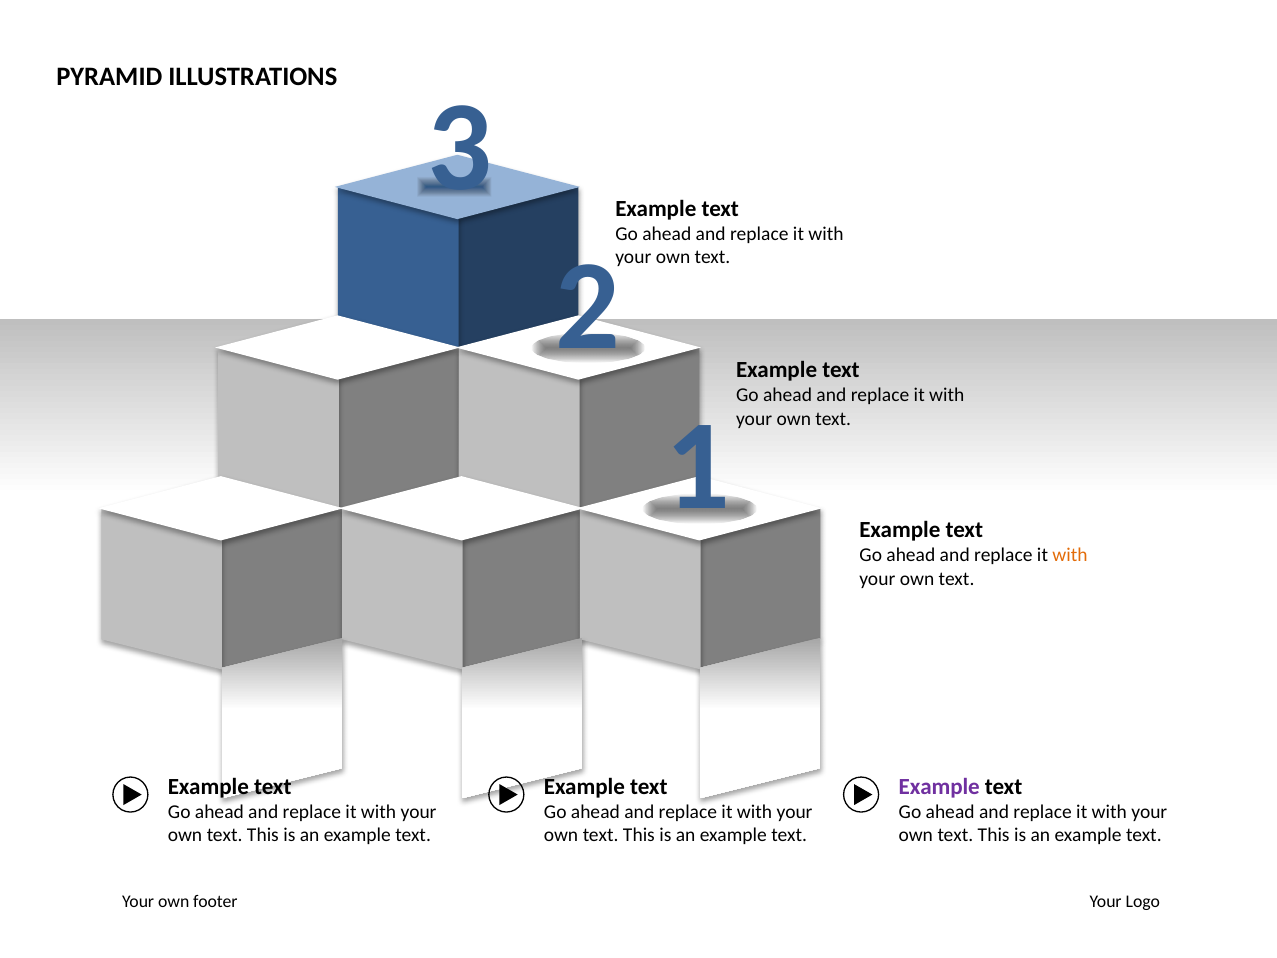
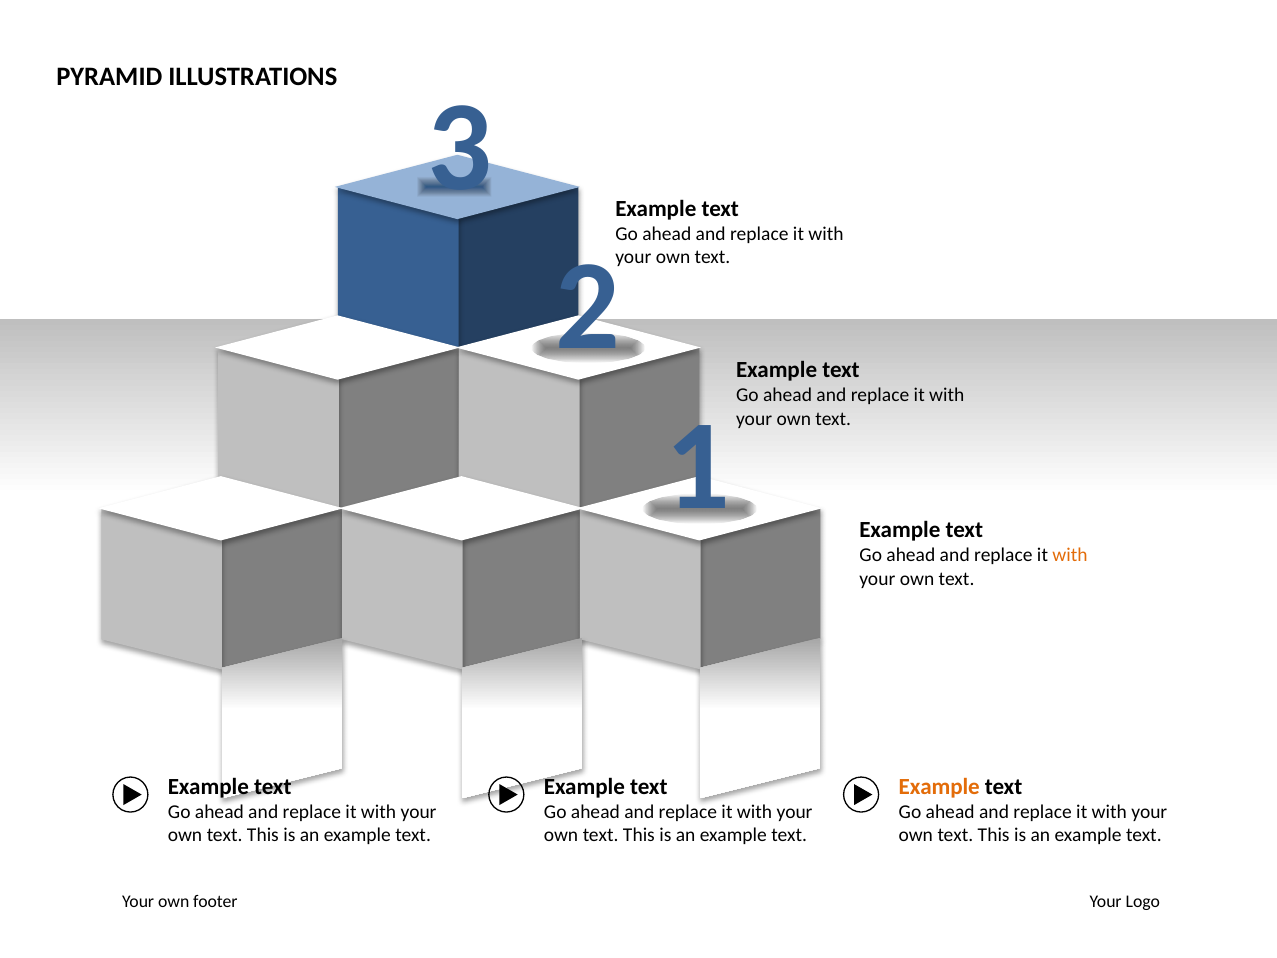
Example colour: purple -> orange (939, 786)
